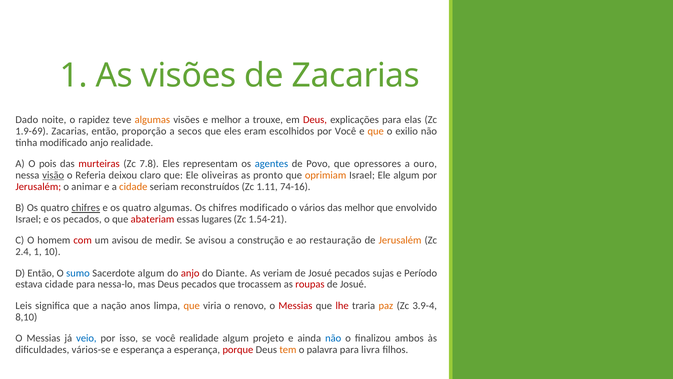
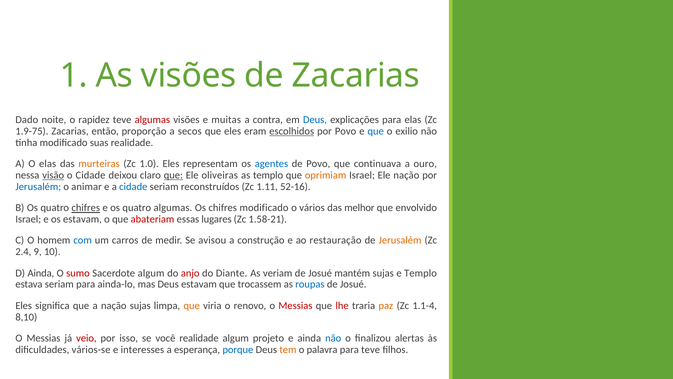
algumas colour: orange -> red (152, 120)
e melhor: melhor -> muitas (226, 120)
trouxe: trouxe -> contra (268, 120)
Deus colour: red -> blue (315, 120)
1.9-69: 1.9-69 -> 1.9-75 (32, 131)
escolhidos underline: none -> present (292, 131)
por Você: Você -> Povo (346, 131)
que colour: orange -> blue (376, 131)
modificado anjo: anjo -> suas (99, 143)
O pois: pois -> elas (48, 164)
murteiras colour: red -> orange (99, 164)
7.8: 7.8 -> 1.0 (149, 164)
opressores: opressores -> continuava (378, 164)
o Referia: Referia -> Cidade (91, 175)
que underline: none -> present (173, 175)
as pronto: pronto -> templo (268, 175)
Ele algum: algum -> nação (406, 175)
Jerusalém colour: red -> blue (38, 187)
cidade colour: orange -> blue (133, 187)
74-16: 74-16 -> 52-16 (295, 187)
os pecados: pecados -> estavam (82, 219)
1.54-21: 1.54-21 -> 1.58-21 (268, 219)
com colour: red -> blue (83, 240)
um avisou: avisou -> carros (125, 240)
2.4 1: 1 -> 9 (38, 252)
D Então: Então -> Ainda (41, 273)
sumo colour: blue -> red (78, 273)
Josué pecados: pecados -> mantém (352, 273)
e Período: Período -> Templo (421, 273)
estava cidade: cidade -> seriam (59, 284)
nessa-lo: nessa-lo -> ainda-lo (116, 284)
Deus pecados: pecados -> estavam (199, 284)
roupas colour: red -> blue (310, 284)
Leis: Leis -> Eles (24, 305)
nação anos: anos -> sujas (140, 305)
3.9-4: 3.9-4 -> 1.1-4 (425, 305)
veio colour: blue -> red (86, 338)
ambos: ambos -> alertas (409, 338)
e esperança: esperança -> interesses (142, 349)
porque colour: red -> blue (238, 349)
para livra: livra -> teve (371, 349)
